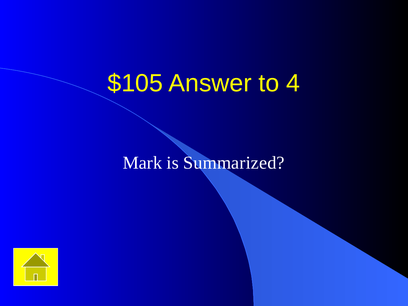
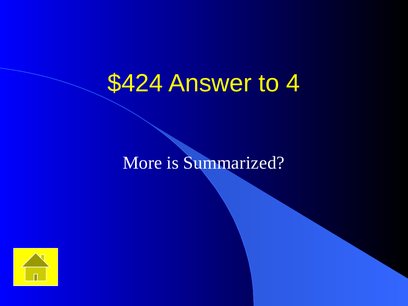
$105: $105 -> $424 (135, 83)
Mark: Mark -> More (142, 163)
